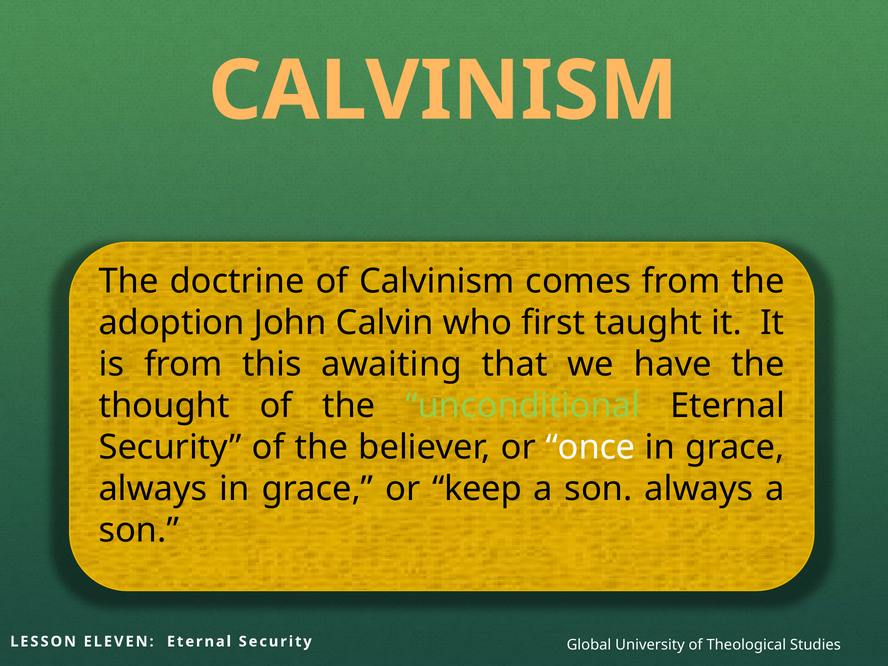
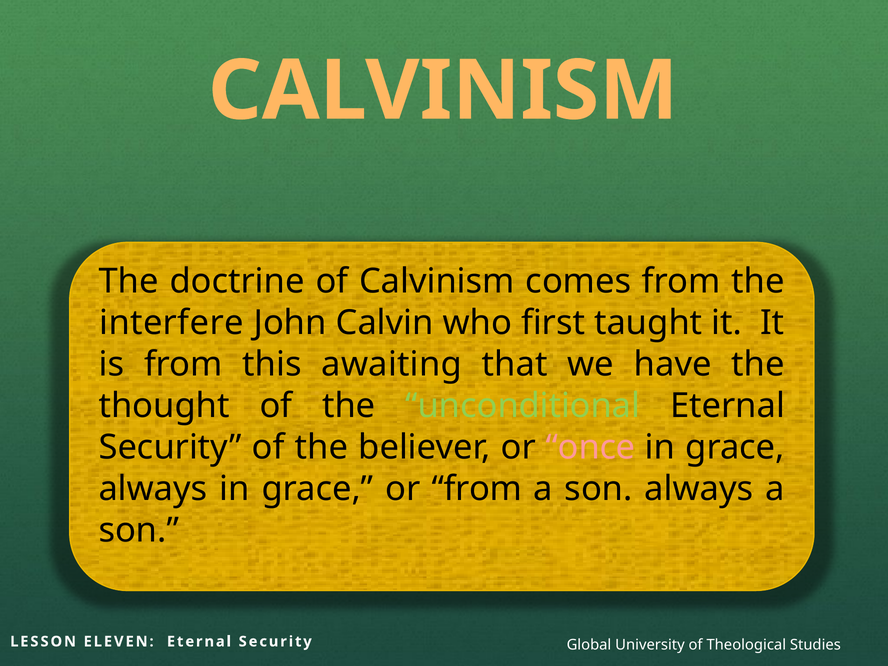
adoption: adoption -> interfere (171, 323)
once colour: white -> pink (591, 447)
or keep: keep -> from (477, 489)
